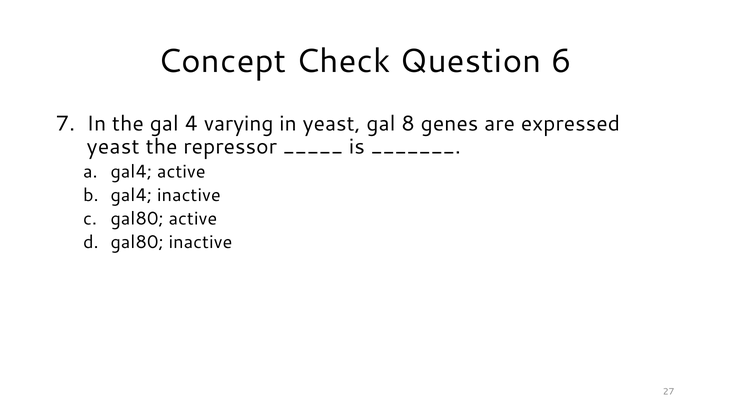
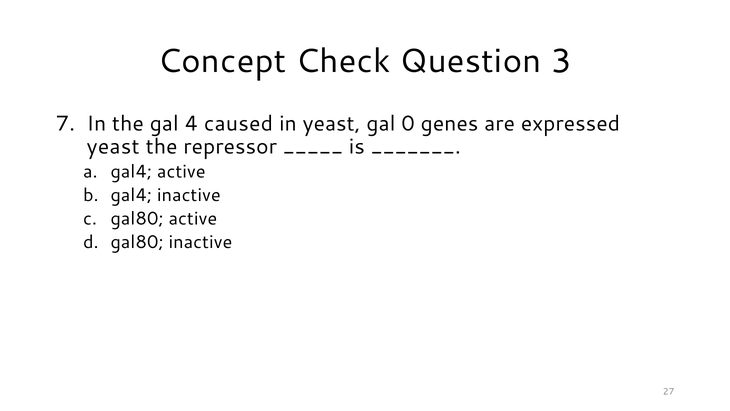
6: 6 -> 3 (561, 61)
varying: varying -> caused (239, 123)
8: 8 -> 0 (408, 123)
